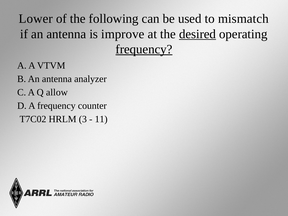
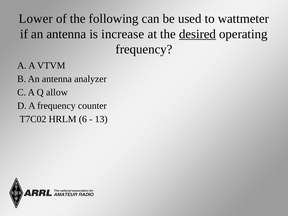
mismatch: mismatch -> wattmeter (243, 19)
improve: improve -> increase (123, 34)
frequency underline: present -> none (144, 49)
3: 3 -> 6 (83, 119)
11: 11 -> 13 (101, 119)
